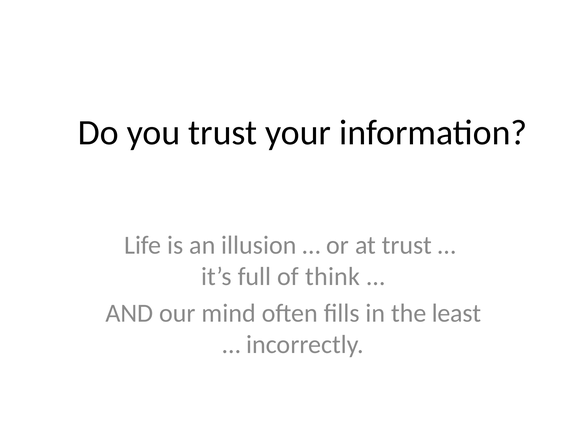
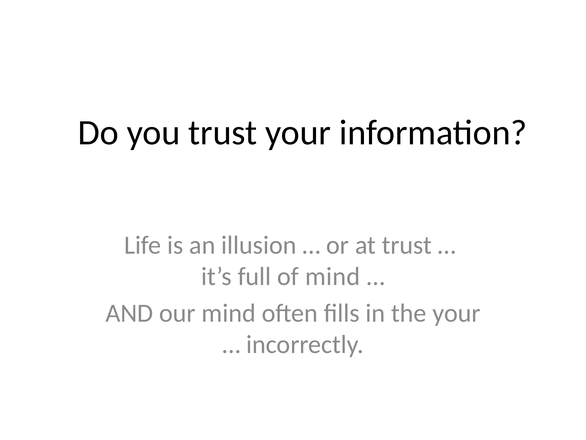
of think: think -> mind (333, 276)
the least: least -> your (456, 313)
